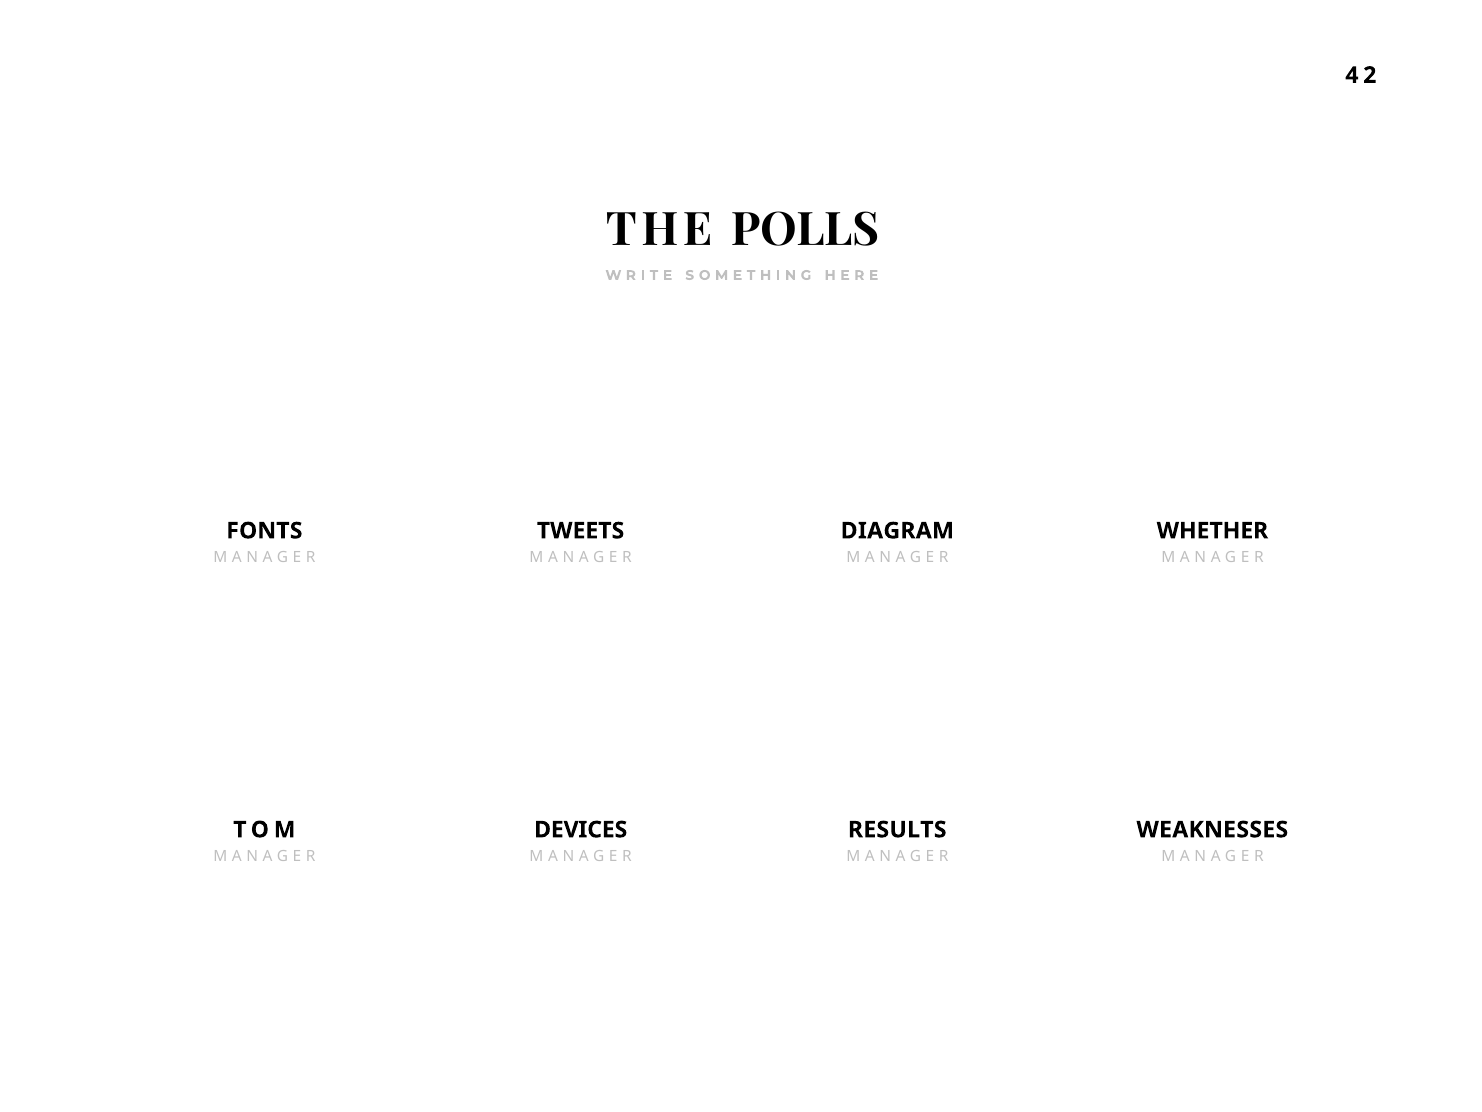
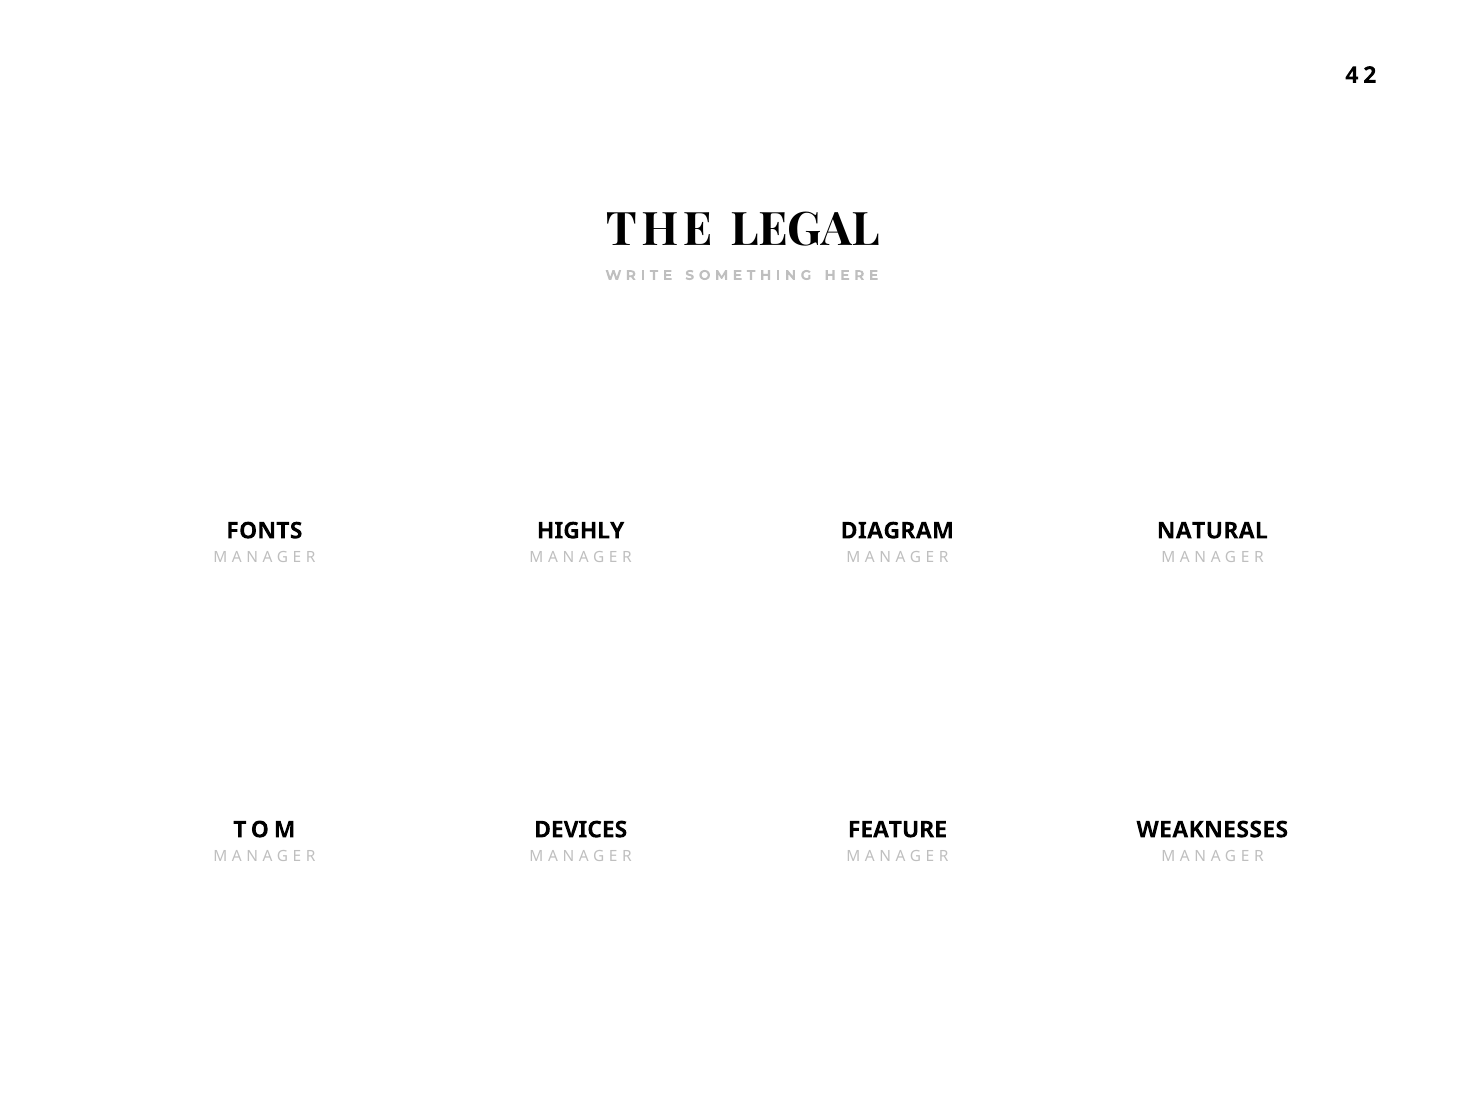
POLLS: POLLS -> LEGAL (805, 230)
TWEETS: TWEETS -> HIGHLY (581, 531)
WHETHER: WHETHER -> NATURAL (1212, 531)
RESULTS: RESULTS -> FEATURE (897, 829)
